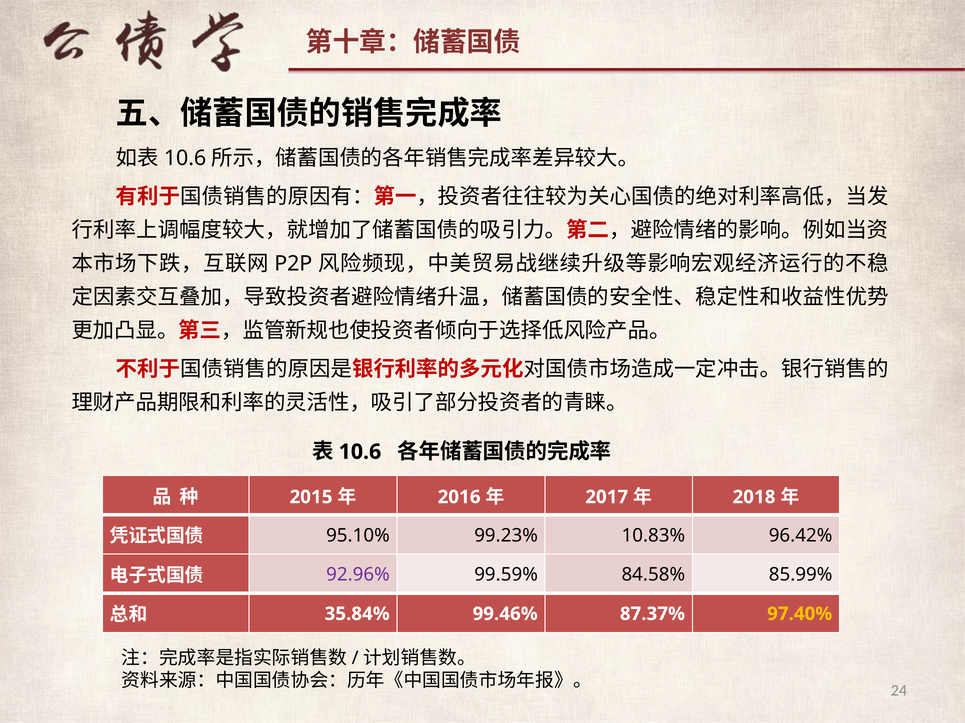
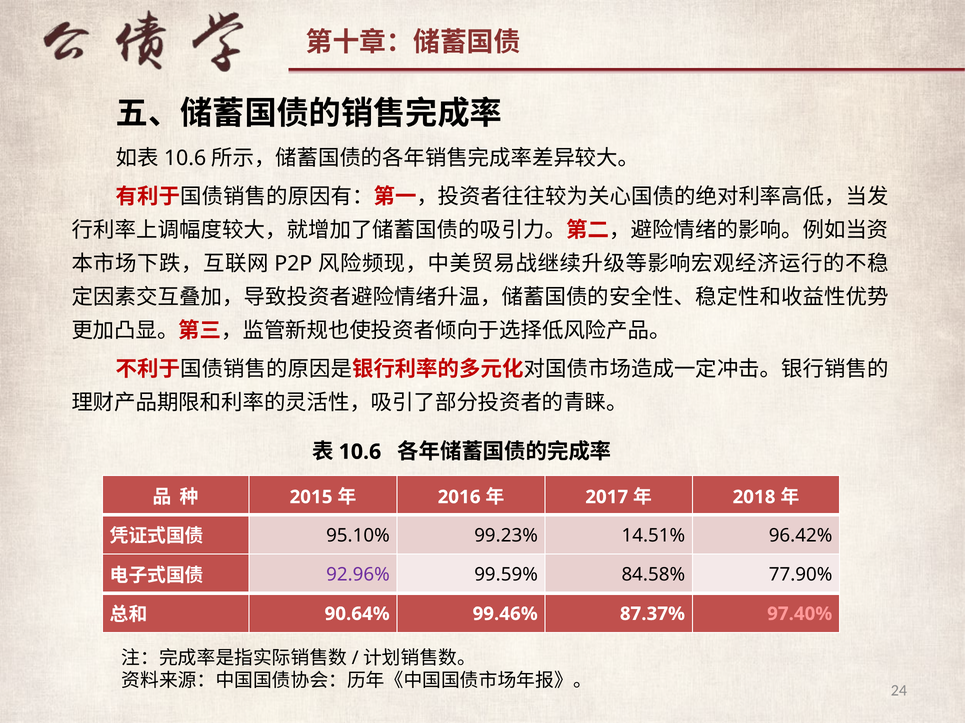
10.83%: 10.83% -> 14.51% (653, 536)
85.99%: 85.99% -> 77.90% (801, 575)
35.84%: 35.84% -> 90.64% (357, 614)
97.40% colour: yellow -> pink (800, 614)
